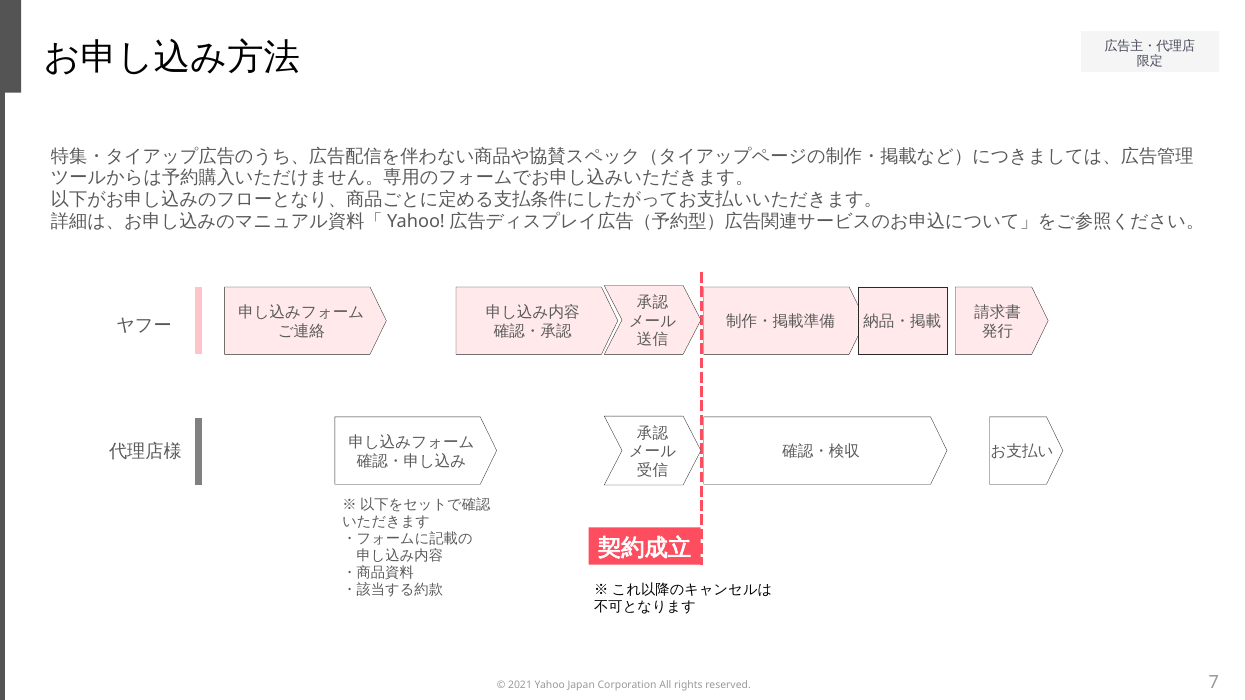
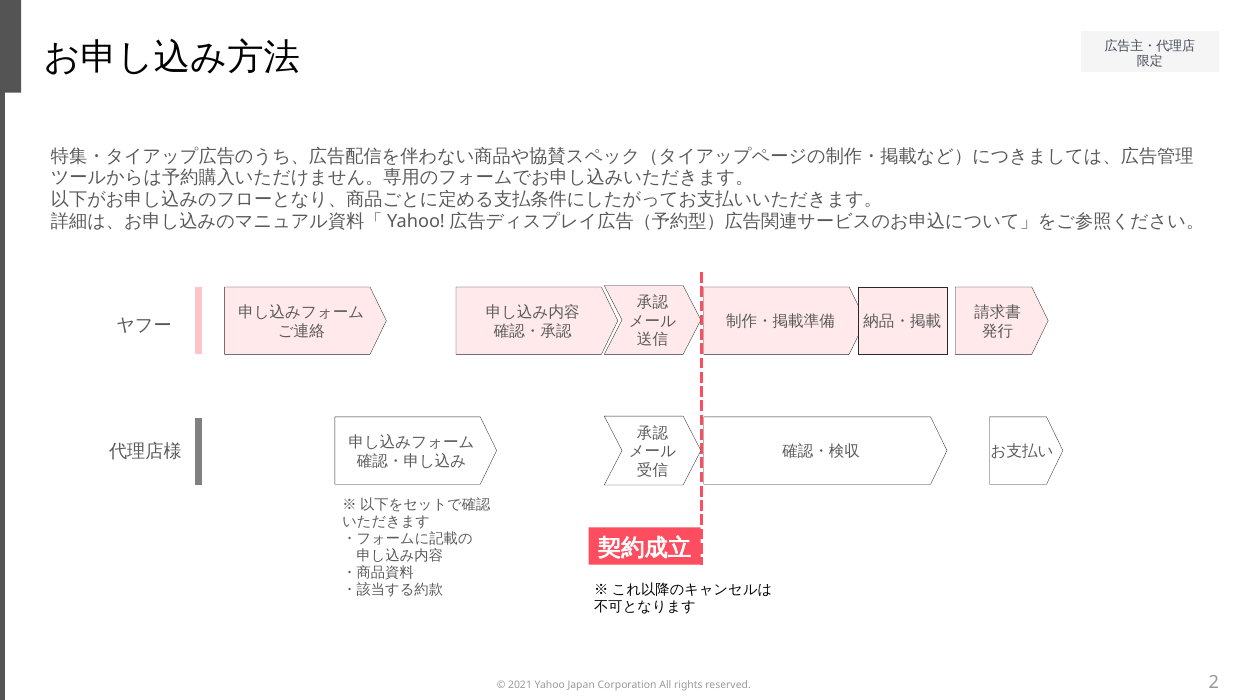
7: 7 -> 2 (1214, 683)
